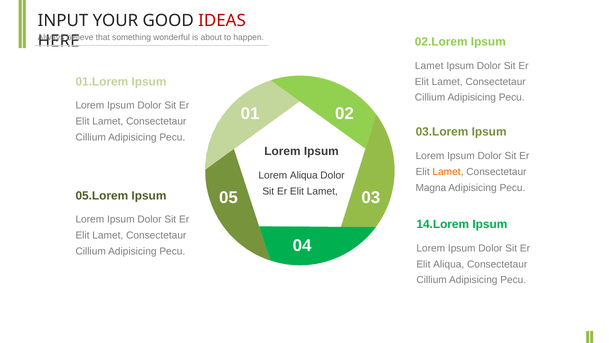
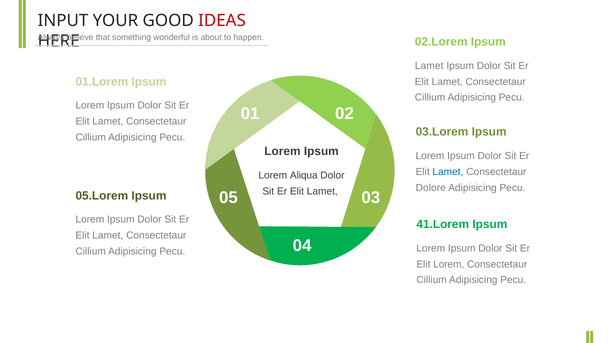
Lamet colour: orange -> blue (448, 172)
Magna: Magna -> Dolore (431, 187)
14.Lorem: 14.Lorem -> 41.Lorem (443, 224)
Elit Aliqua: Aliqua -> Lorem (449, 264)
